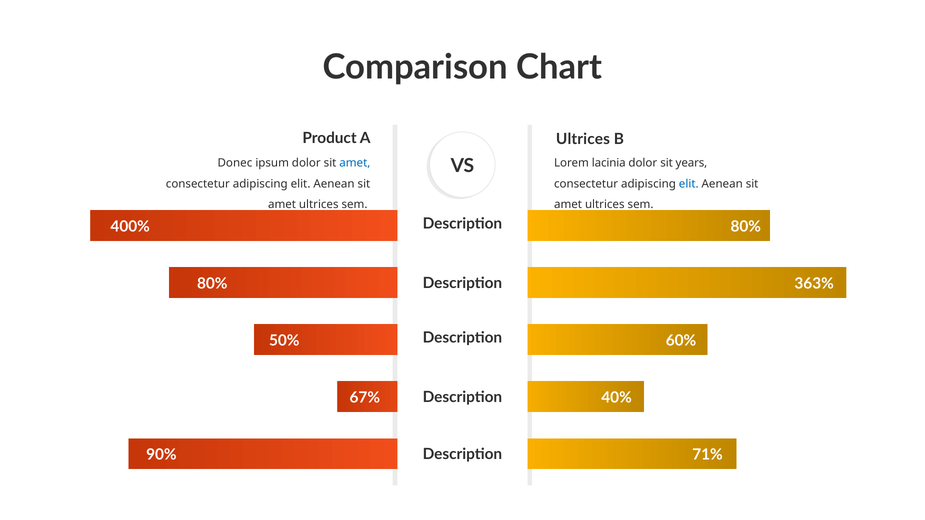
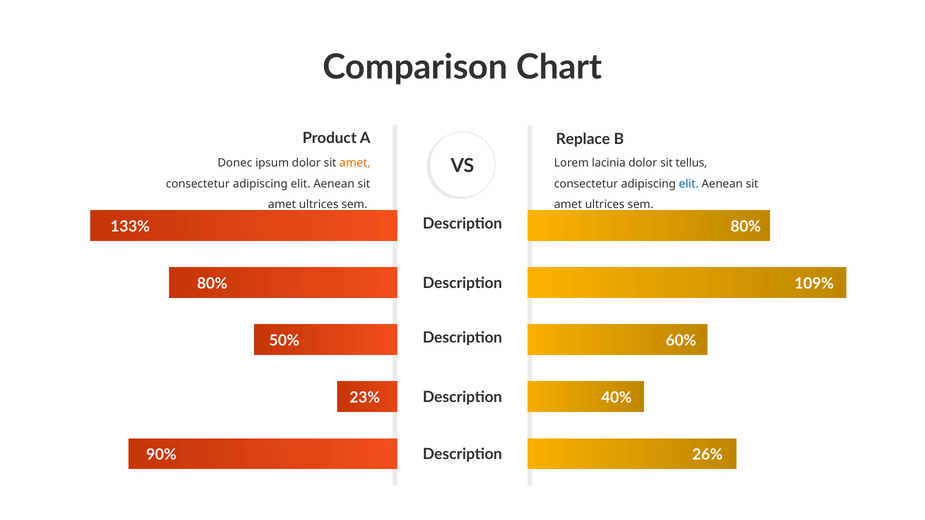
Ultrices: Ultrices -> Replace (583, 139)
amet colour: blue -> orange (355, 163)
years: years -> tellus (691, 163)
400%: 400% -> 133% (130, 227)
363%: 363% -> 109% (814, 284)
67%: 67% -> 23% (365, 398)
71%: 71% -> 26% (707, 455)
